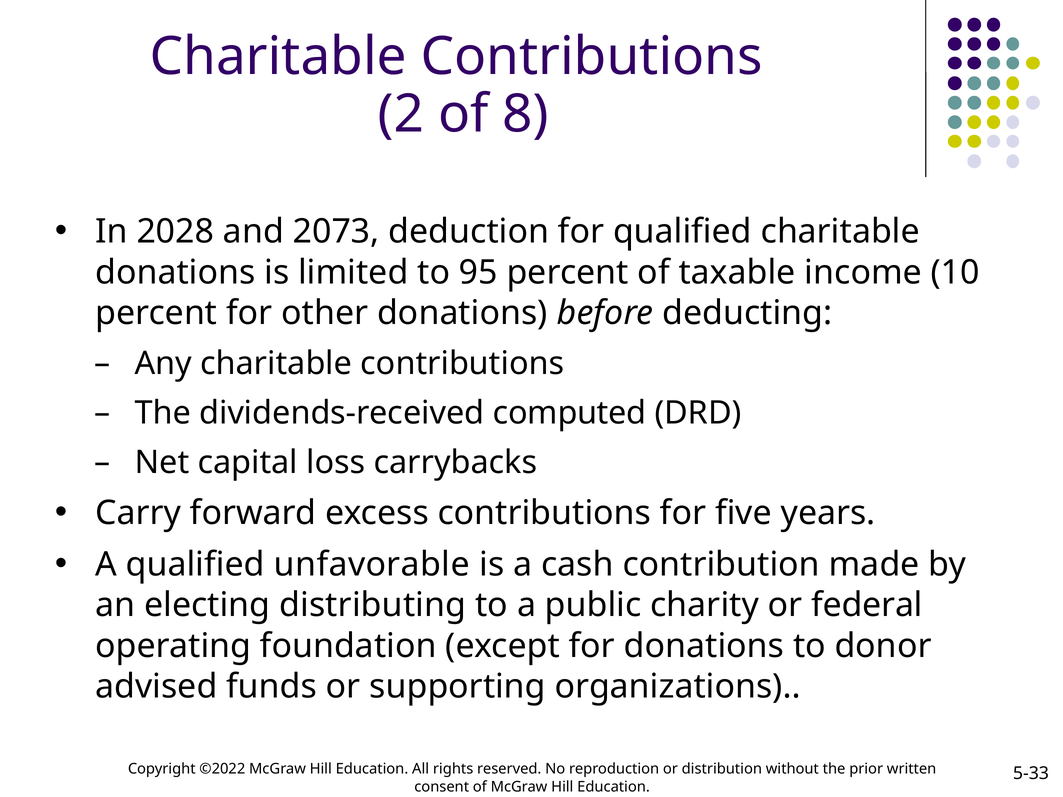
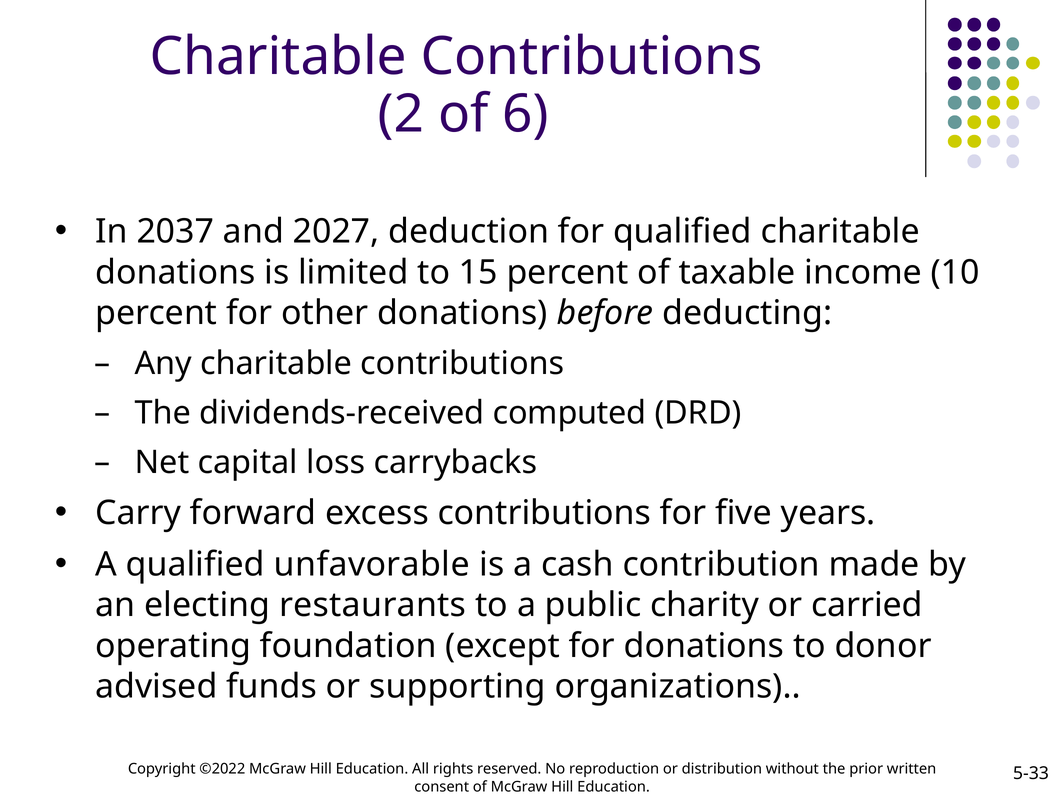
8: 8 -> 6 (525, 114)
2028: 2028 -> 2037 (175, 232)
2073: 2073 -> 2027 (336, 232)
95: 95 -> 15 (478, 273)
distributing: distributing -> restaurants (373, 605)
federal: federal -> carried (867, 605)
